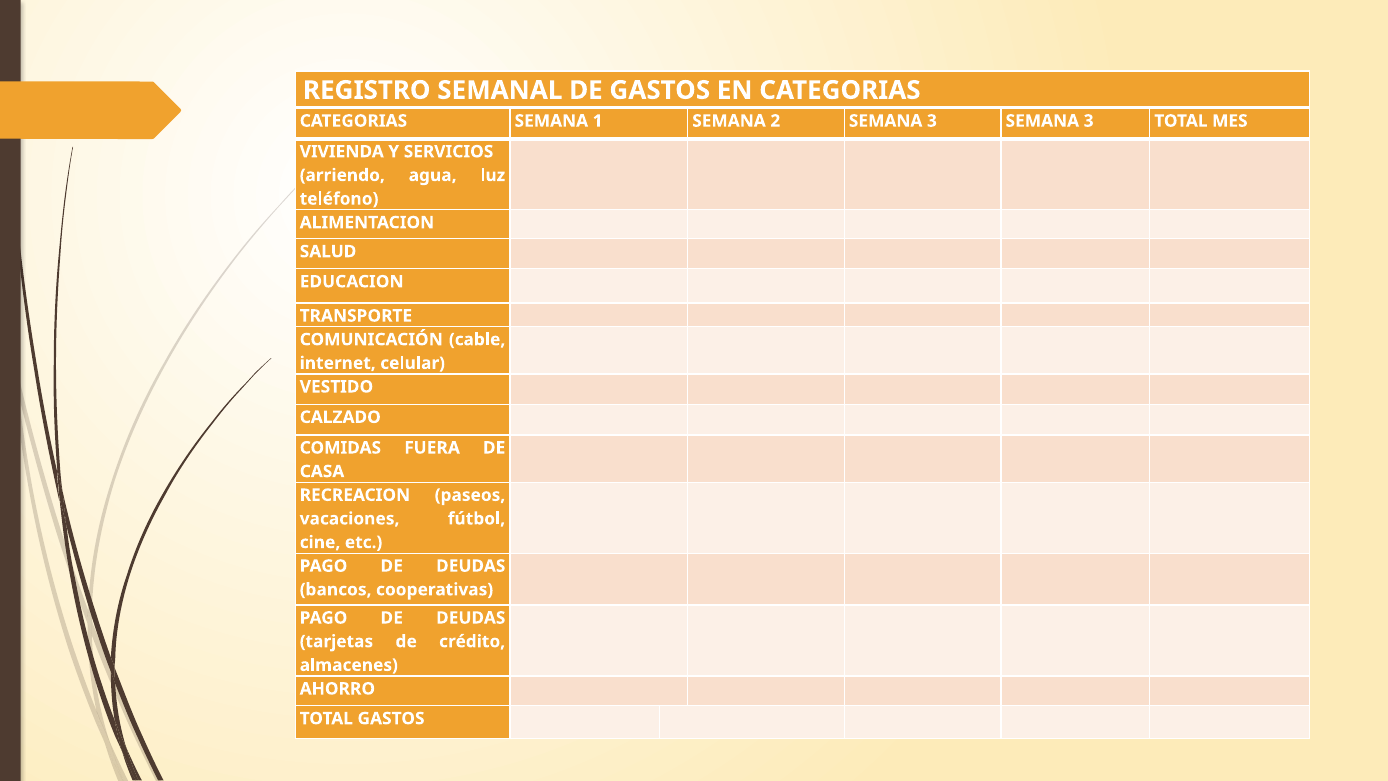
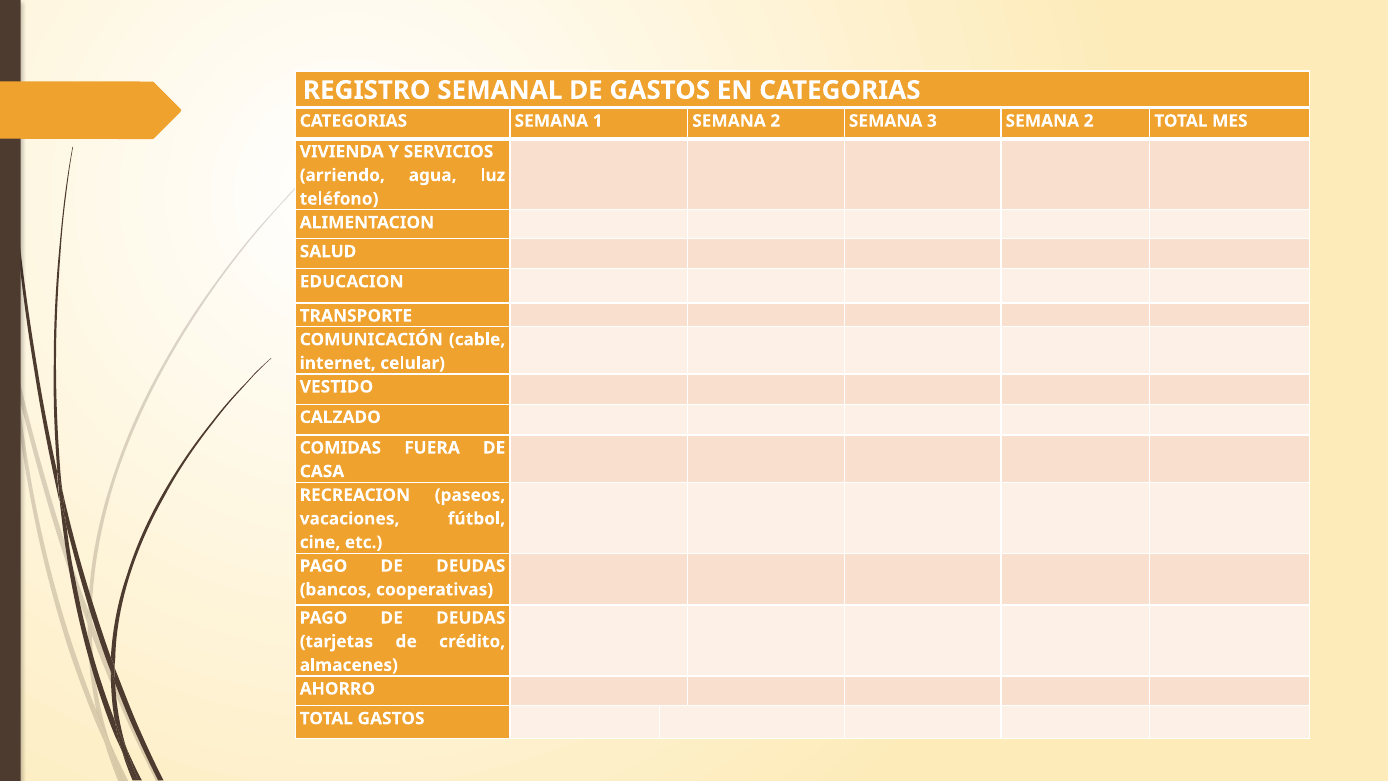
3 SEMANA 3: 3 -> 2 (1089, 121)
